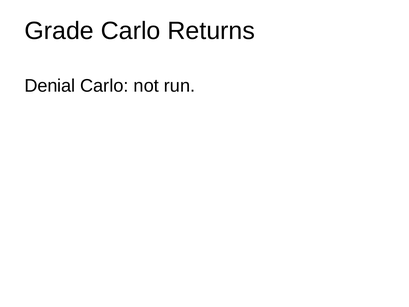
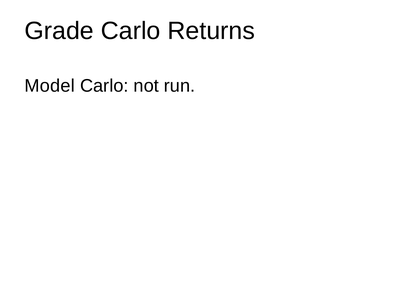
Denial: Denial -> Model (50, 86)
